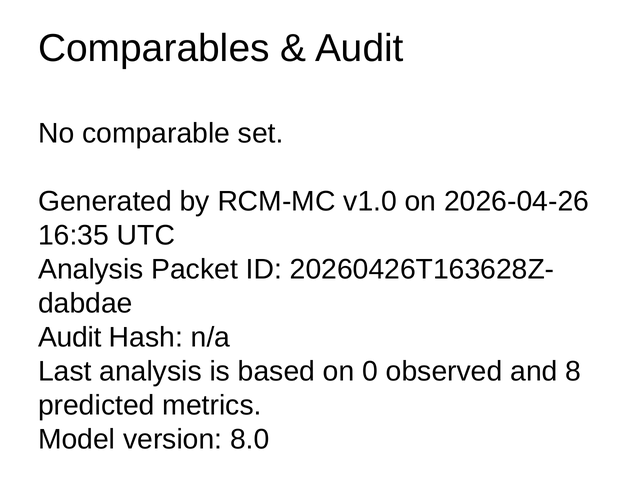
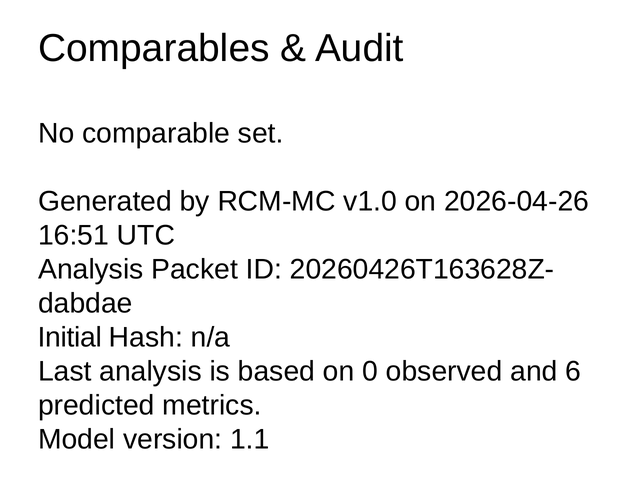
16:35: 16:35 -> 16:51 (74, 236)
Audit: Audit -> Initial (70, 337)
8: 8 -> 6 (573, 371)
8.0: 8.0 -> 1.1 (250, 439)
